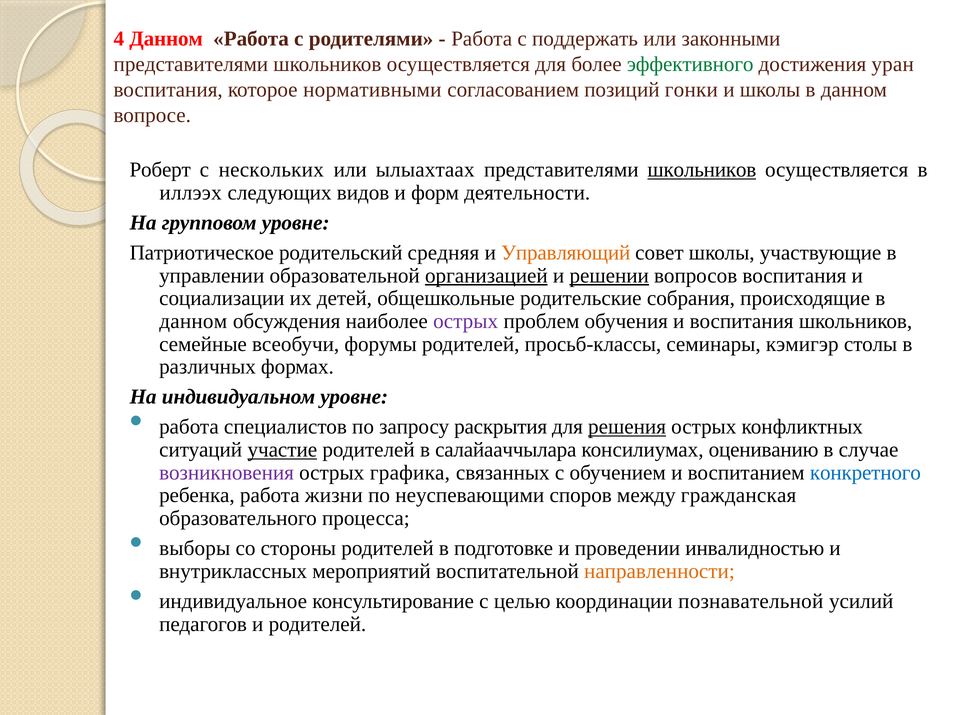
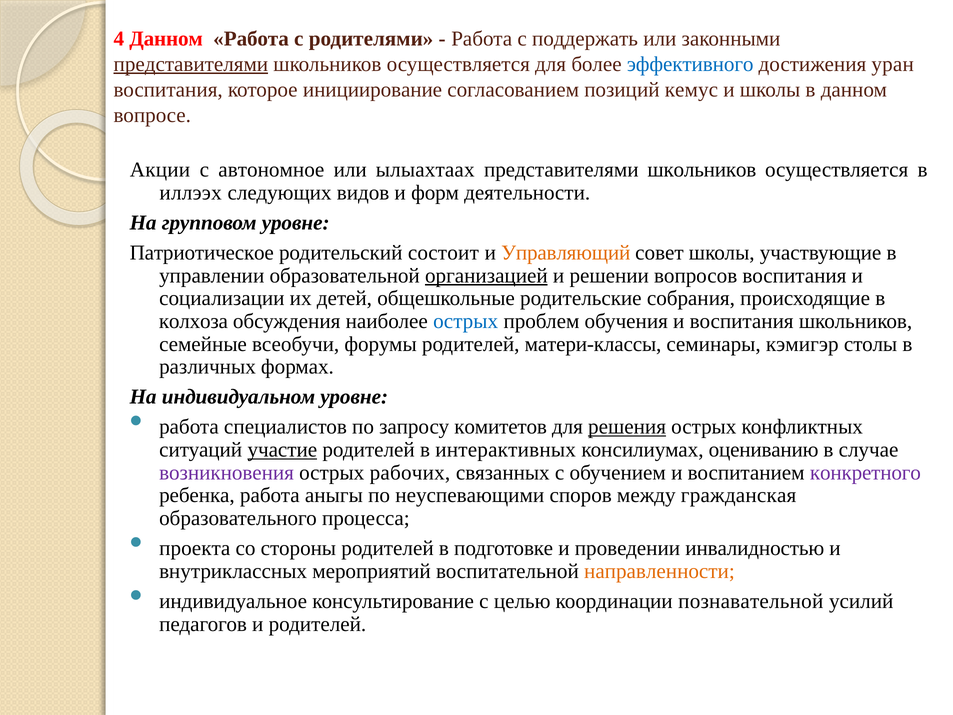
представителями underline: none -> present (191, 64)
эффективного colour: green -> blue (690, 64)
нормативными: нормативными -> инициирование (373, 90)
гонки: гонки -> кемус (691, 90)
Роберт: Роберт -> Акции (160, 170)
нескольких: нескольких -> автономное (271, 170)
школьников underline: present -> none (702, 170)
средняя: средняя -> состоит (443, 253)
решении underline: present -> none (609, 275)
данном: данном -> колхоза (193, 321)
острых colour: purple -> blue (466, 321)
просьб-классы: просьб-классы -> матери-классы (593, 344)
раскрытия: раскрытия -> комитетов (501, 427)
салайааччылара: салайааччылара -> интерактивных (506, 450)
графика: графика -> рабочих (410, 472)
конкретного colour: blue -> purple (865, 472)
жизни: жизни -> аныгы (334, 495)
выборы: выборы -> проекта (195, 548)
